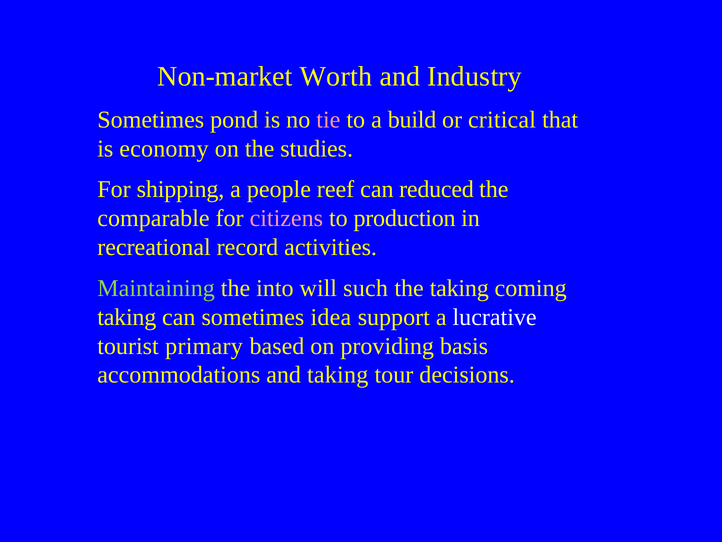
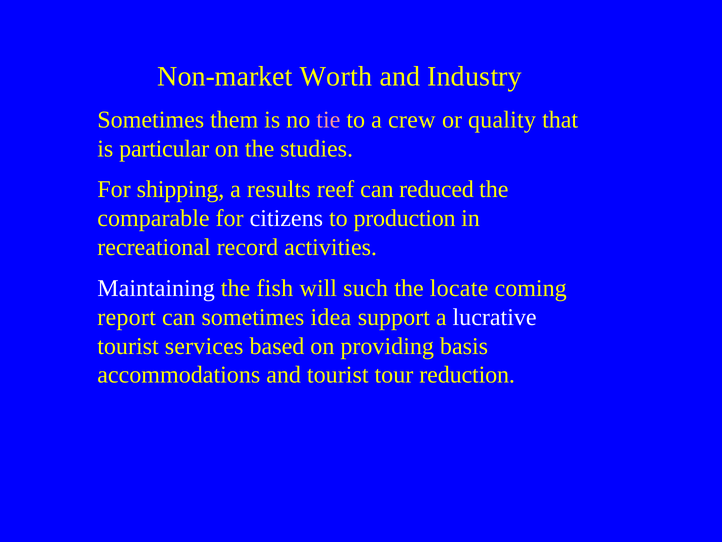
pond: pond -> them (234, 120)
build: build -> crew (412, 120)
critical: critical -> quality (502, 120)
economy: economy -> particular (164, 148)
people: people -> results (279, 189)
citizens colour: pink -> white (286, 218)
Maintaining colour: light green -> white (156, 288)
into: into -> fish (275, 288)
the taking: taking -> locate (459, 288)
taking: taking -> report (127, 317)
primary: primary -> services (204, 346)
and taking: taking -> tourist (338, 375)
decisions: decisions -> reduction (467, 375)
